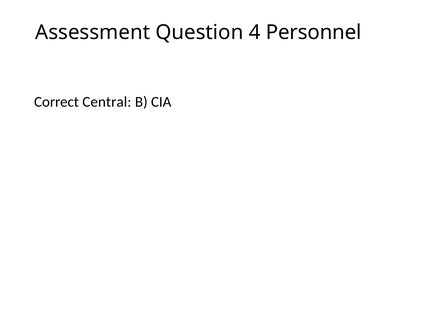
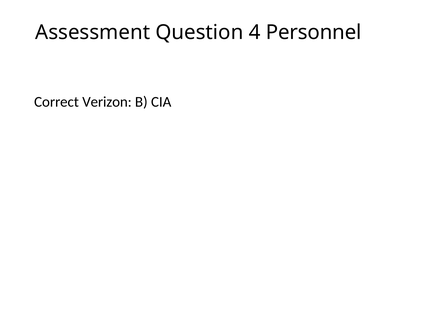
Central: Central -> Verizon (107, 102)
